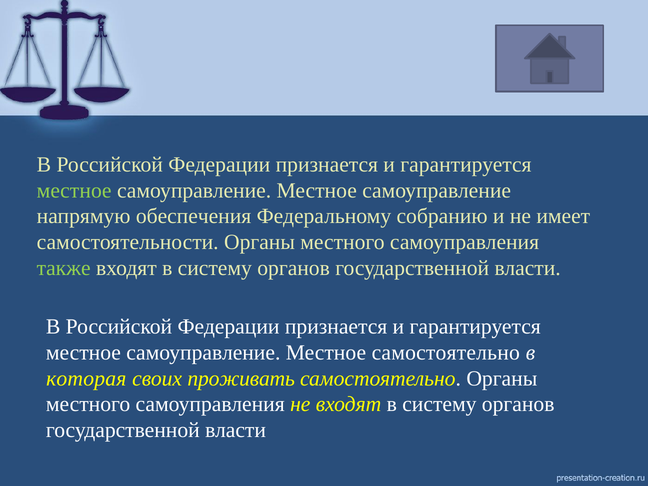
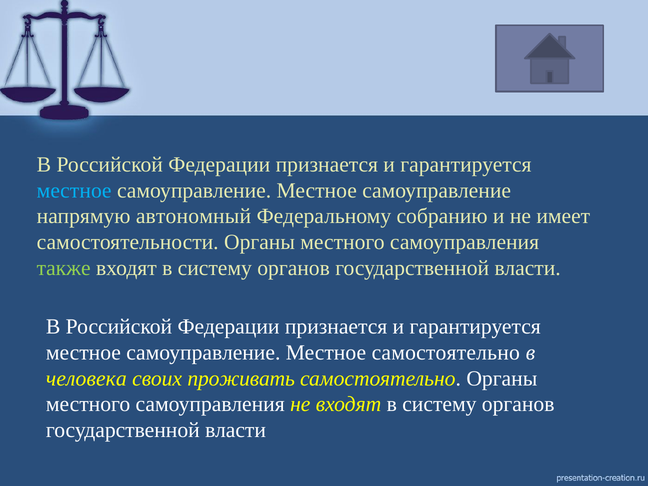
местное colour: light green -> light blue (74, 190)
обеспечения: обеспечения -> автономный (193, 216)
которая: которая -> человека (86, 378)
